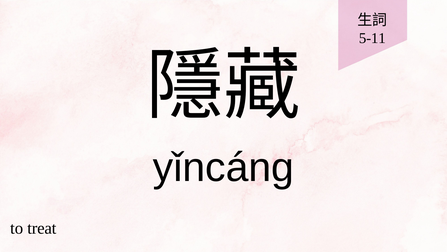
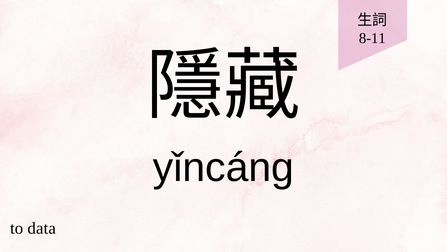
5-11: 5-11 -> 8-11 (372, 38)
treat: treat -> data (42, 228)
